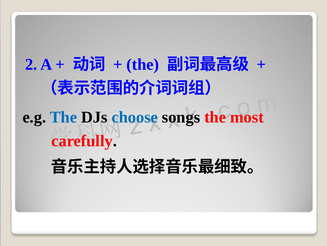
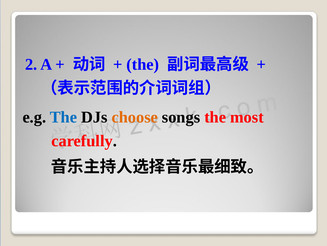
choose colour: blue -> orange (135, 117)
